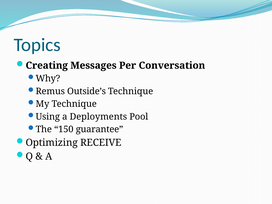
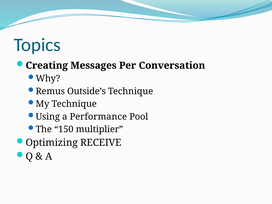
Deployments: Deployments -> Performance (98, 117)
guarantee: guarantee -> multiplier (99, 129)
